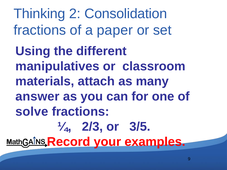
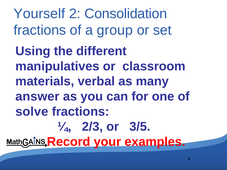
Thinking: Thinking -> Yourself (39, 14)
paper: paper -> group (115, 30)
attach: attach -> verbal (96, 81)
